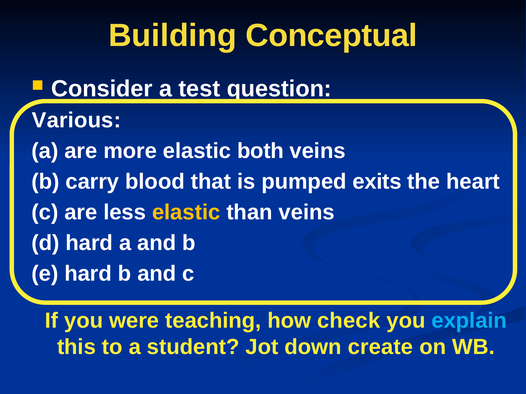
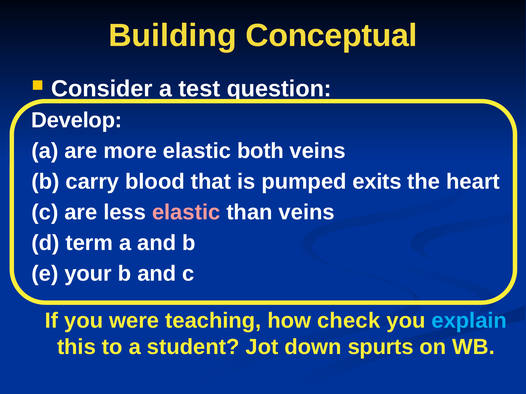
Various: Various -> Develop (77, 120)
elastic colour: yellow -> pink (186, 213)
d hard: hard -> term (89, 243)
e hard: hard -> your (88, 274)
create: create -> spurts (381, 347)
